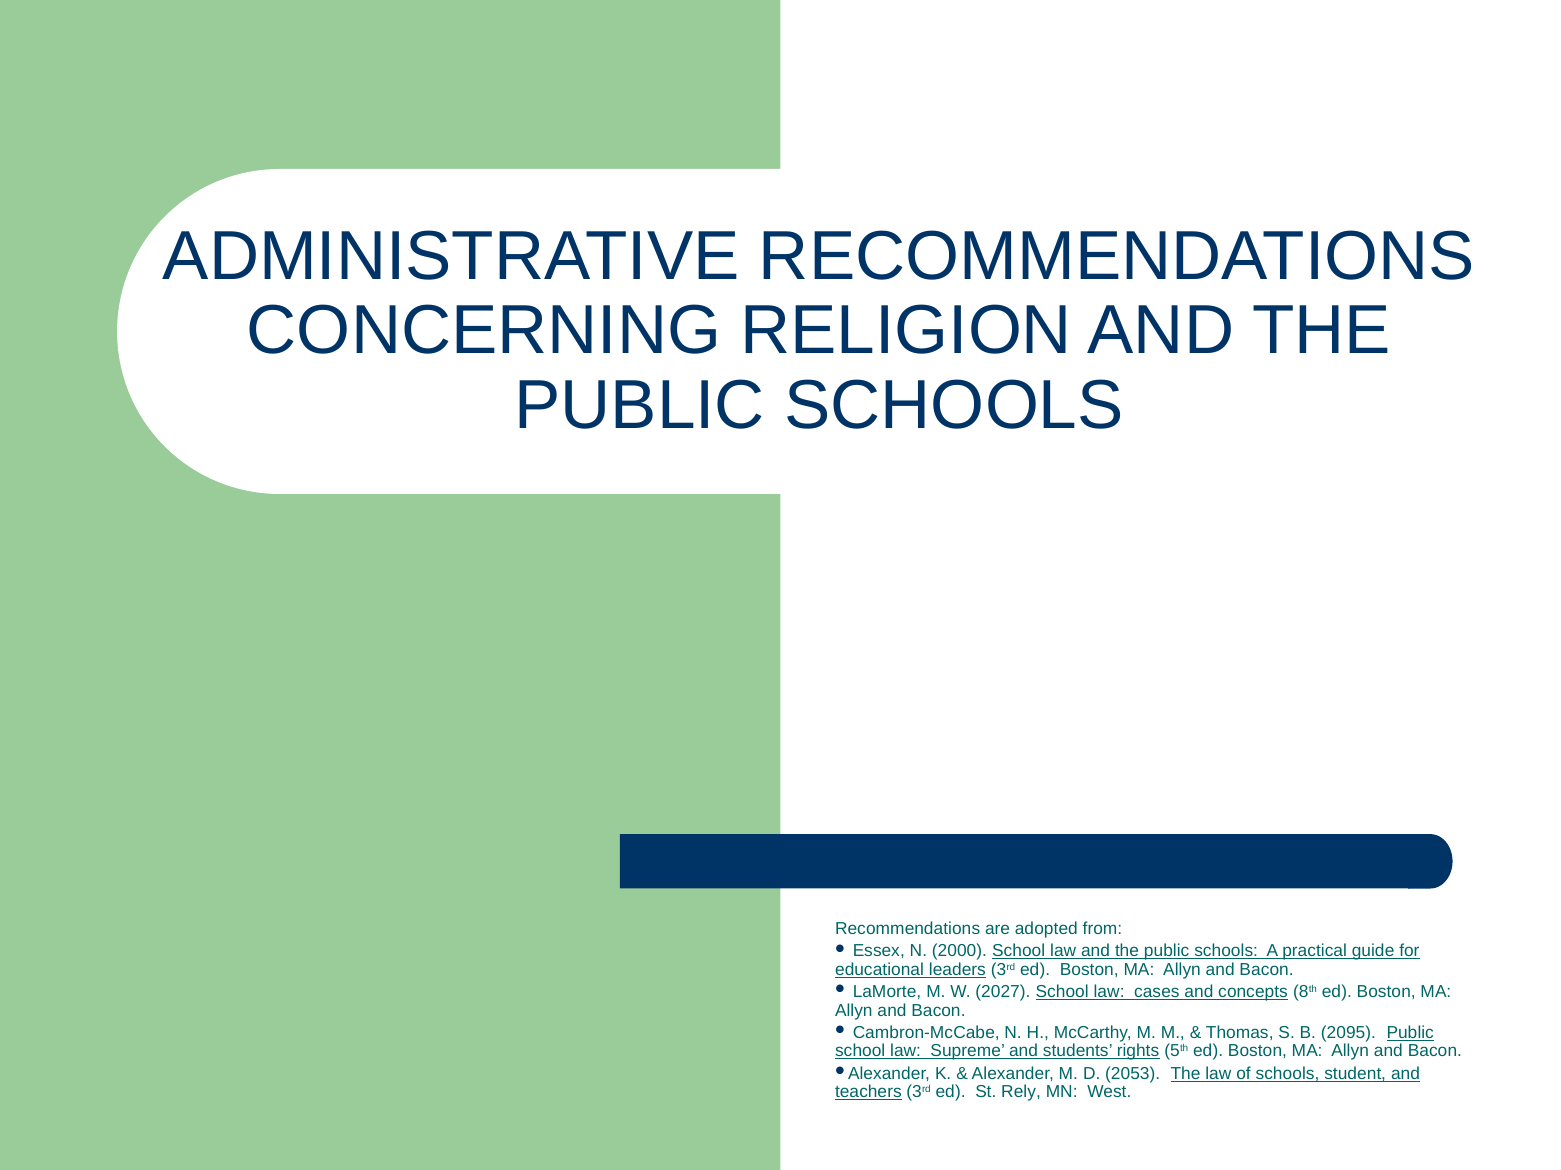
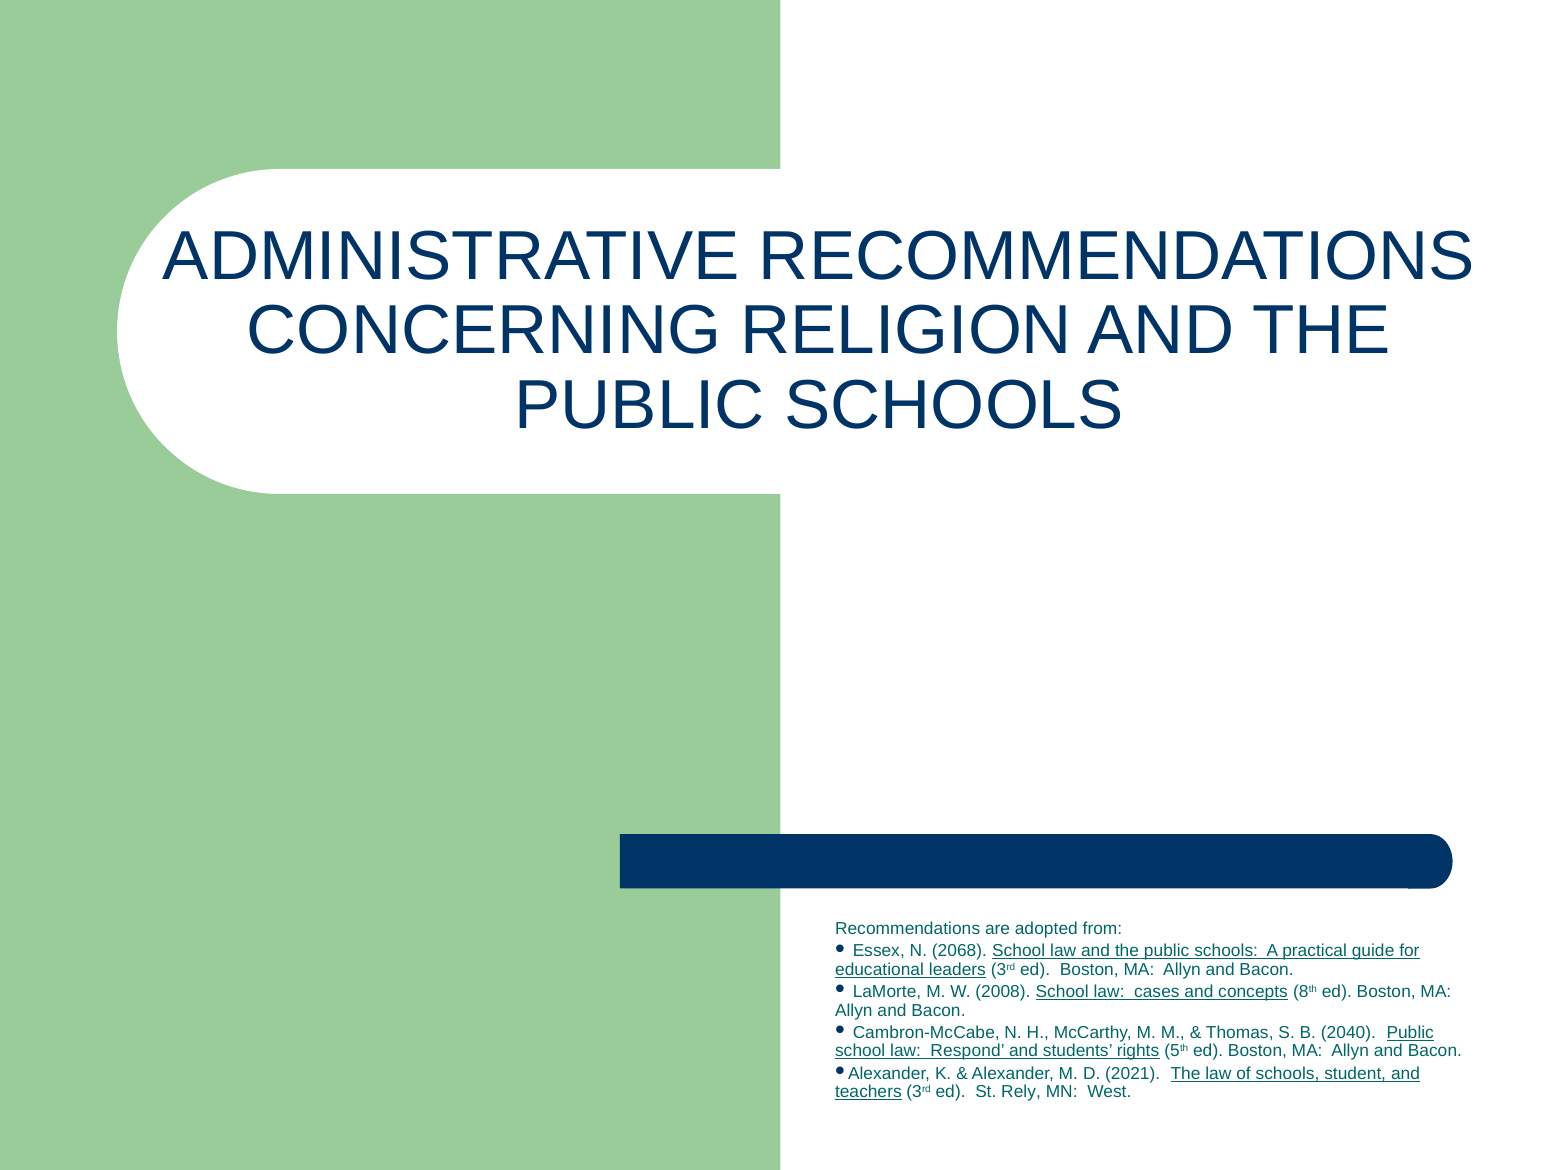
2000: 2000 -> 2068 (959, 952)
2027: 2027 -> 2008 (1003, 992)
2095: 2095 -> 2040 (1348, 1033)
Supreme: Supreme -> Respond (968, 1052)
2053: 2053 -> 2021 (1133, 1074)
